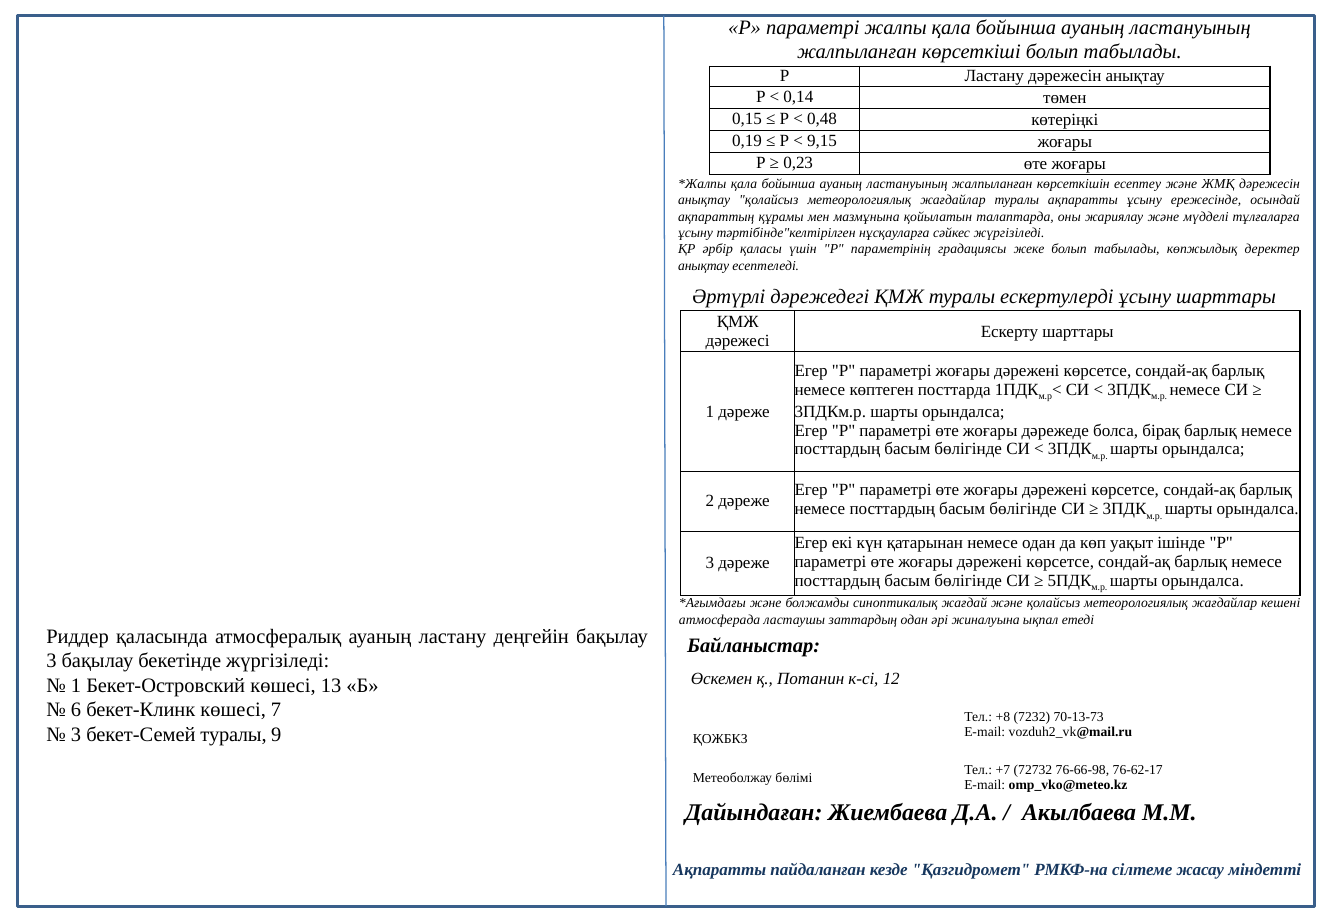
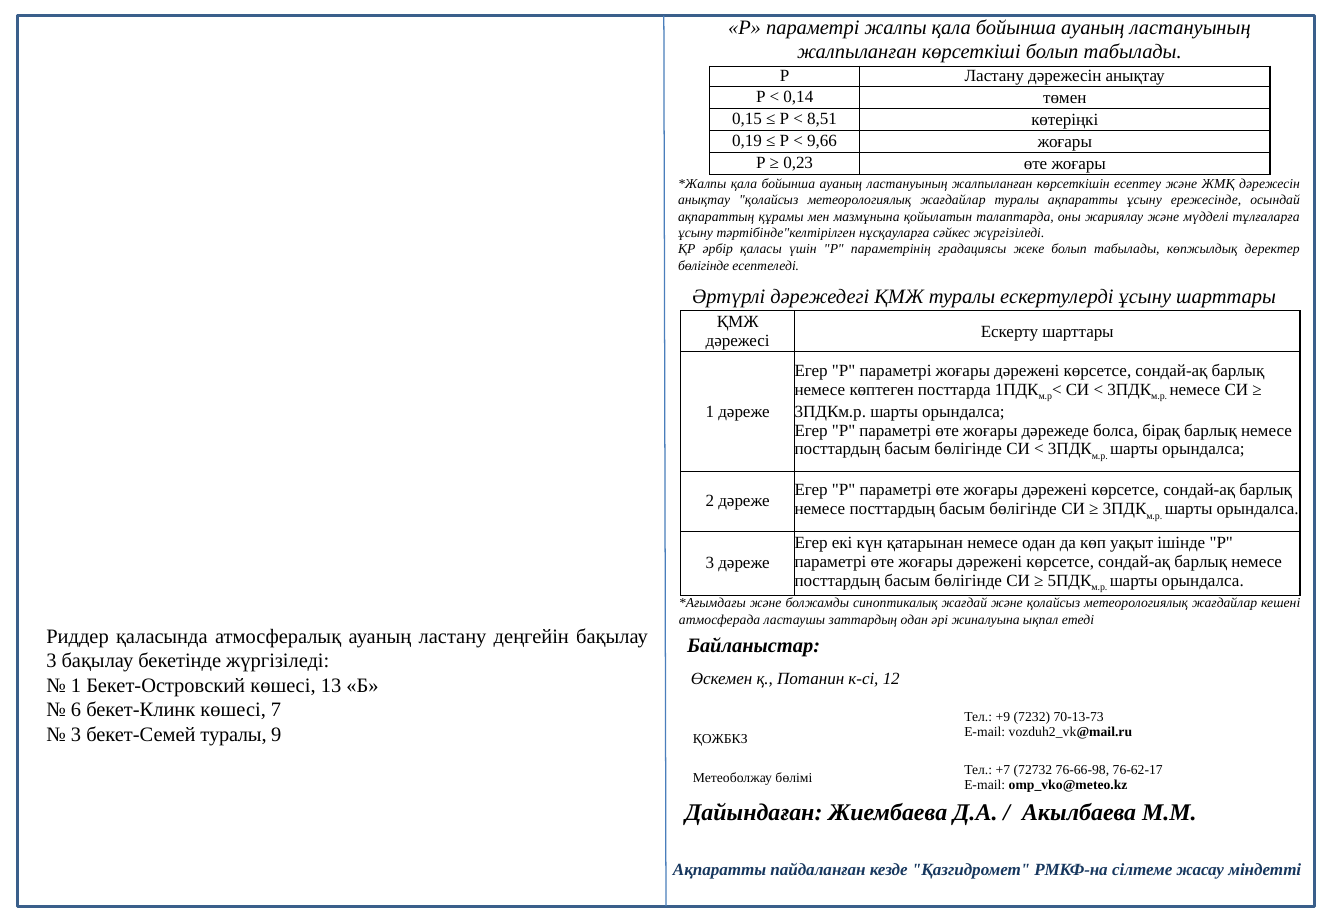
0,48: 0,48 -> 8,51 (822, 119)
9,15: 9,15 -> 9,66 (822, 141)
анықтау: анықтау -> бөлігінде (704, 266)
+8: +8 -> +9 (1003, 717)
